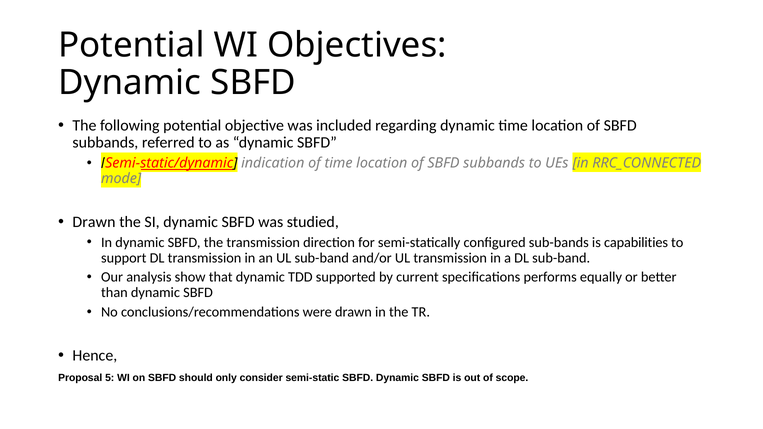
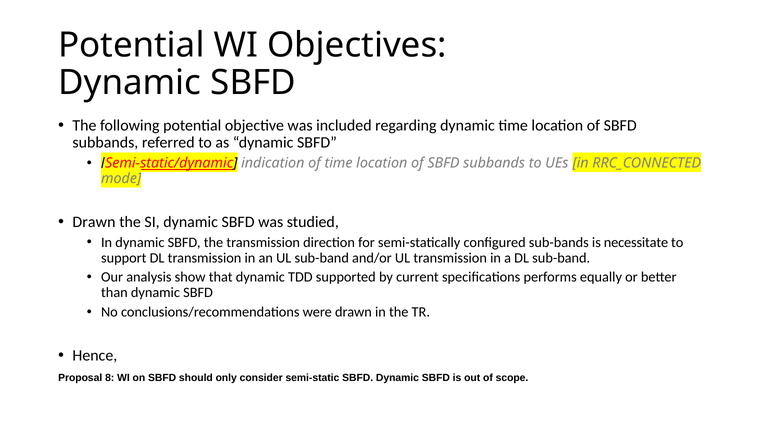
capabilities: capabilities -> necessitate (636, 242)
5: 5 -> 8 (110, 378)
